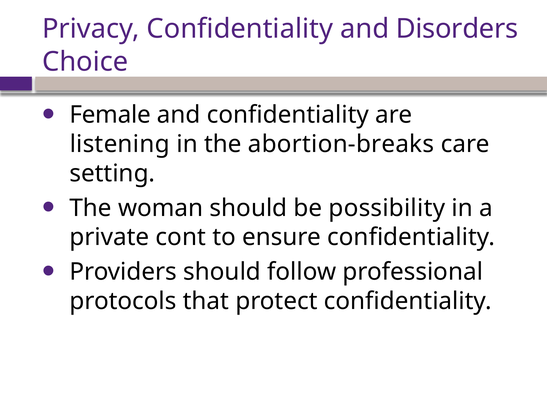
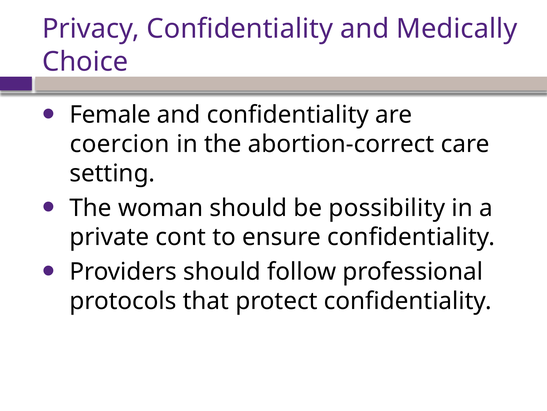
Disorders: Disorders -> Medically (457, 29)
listening: listening -> coercion (120, 144)
abortion-breaks: abortion-breaks -> abortion-correct (341, 144)
